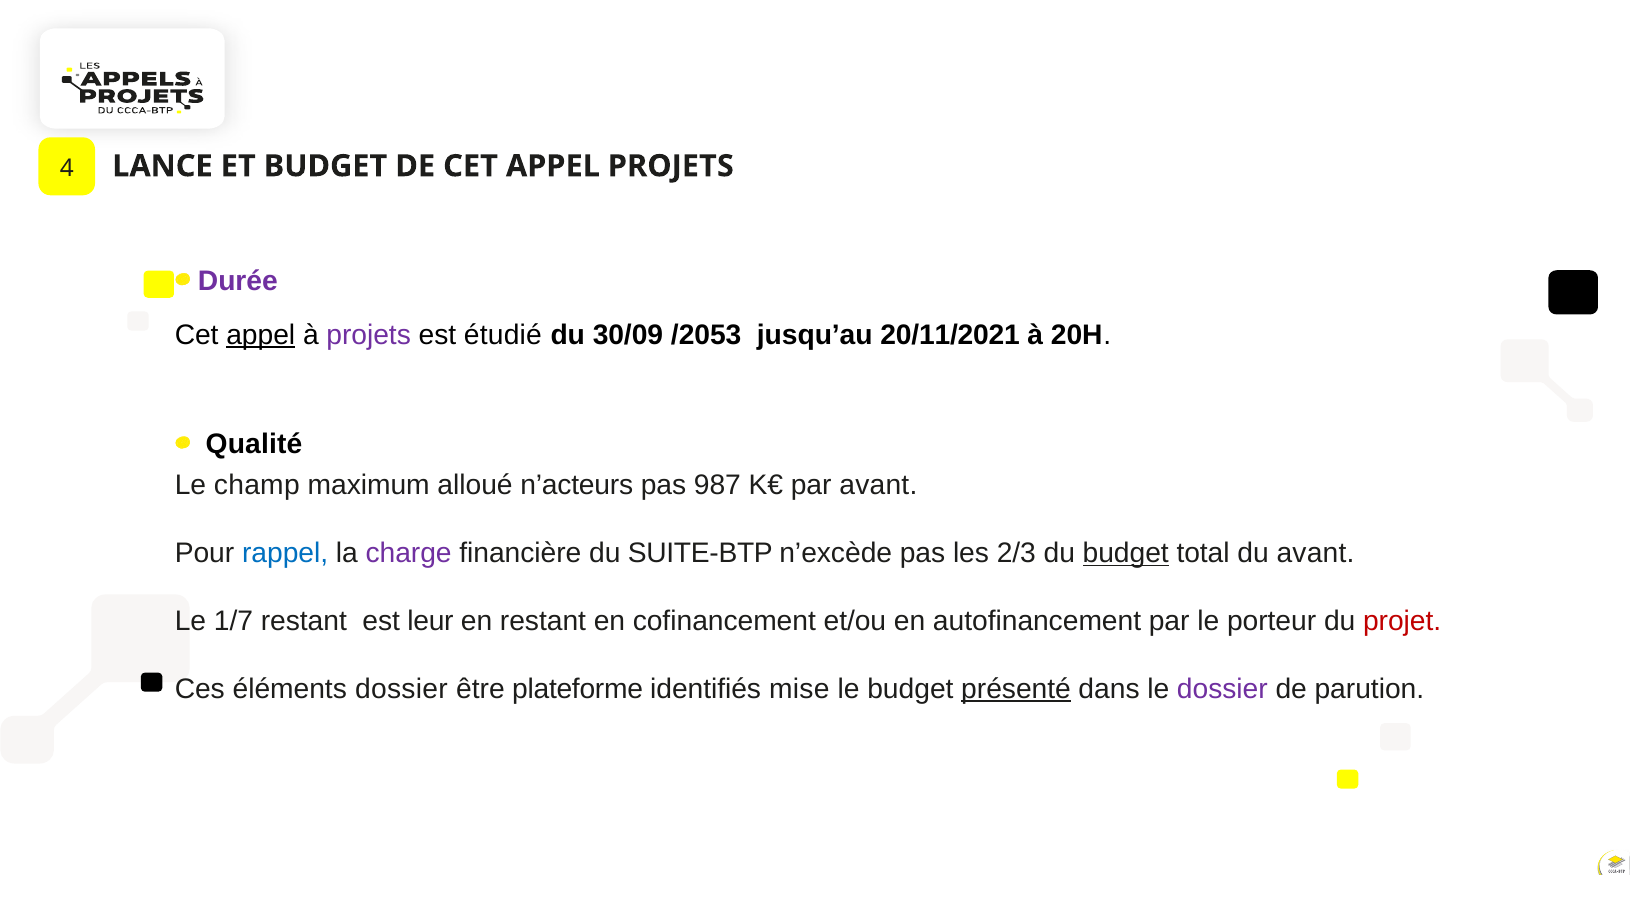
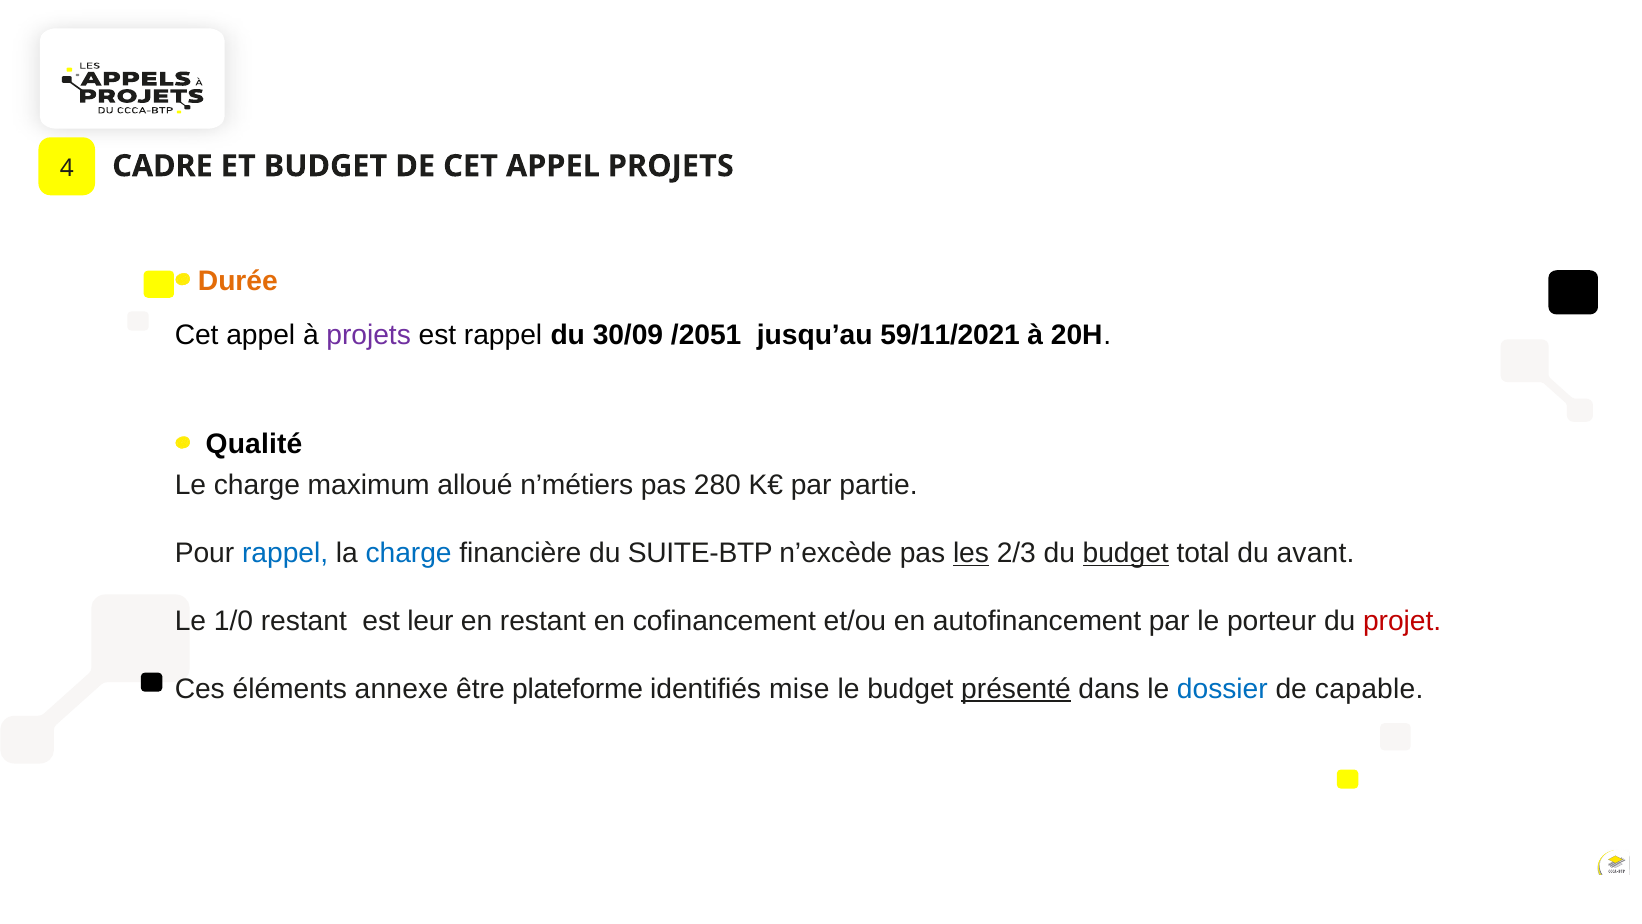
LANCE: LANCE -> CADRE (163, 166)
Durée colour: purple -> orange (238, 281)
appel underline: present -> none (261, 335)
est étudié: étudié -> rappel (503, 335)
/2053: /2053 -> /2051 (706, 335)
20/11/2021: 20/11/2021 -> 59/11/2021 (950, 335)
Le champ: champ -> charge (257, 485)
n’acteurs: n’acteurs -> n’métiers (577, 485)
987: 987 -> 280 (717, 485)
par avant: avant -> partie (878, 485)
charge colour: purple -> blue (409, 553)
les underline: none -> present (971, 553)
1/7: 1/7 -> 1/0 (233, 621)
éléments dossier: dossier -> annexe (401, 688)
dossier colour: purple -> blue (1222, 688)
parution: parution -> capable (1369, 688)
